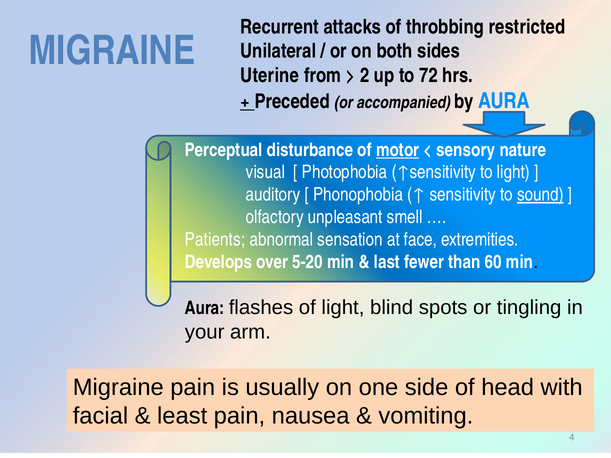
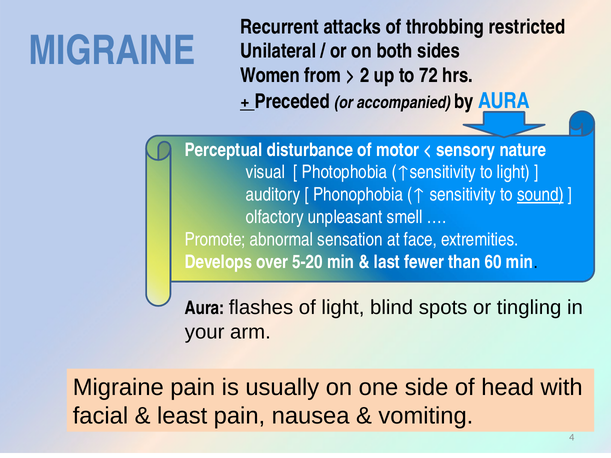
Uterine: Uterine -> Women (270, 76)
motor underline: present -> none (398, 150)
Patients: Patients -> Promote (215, 240)
